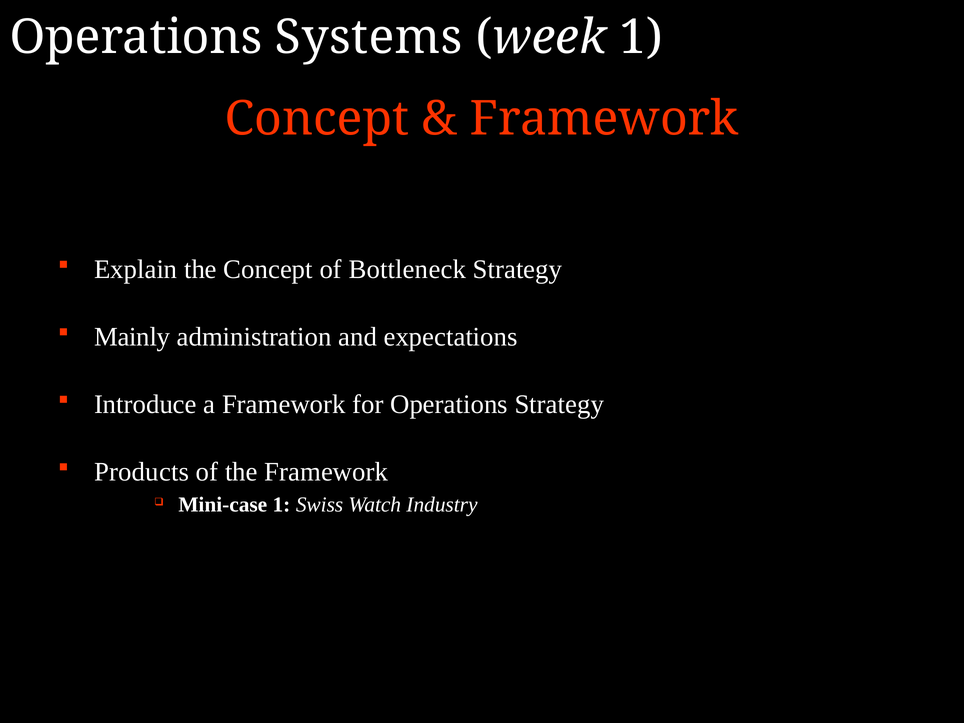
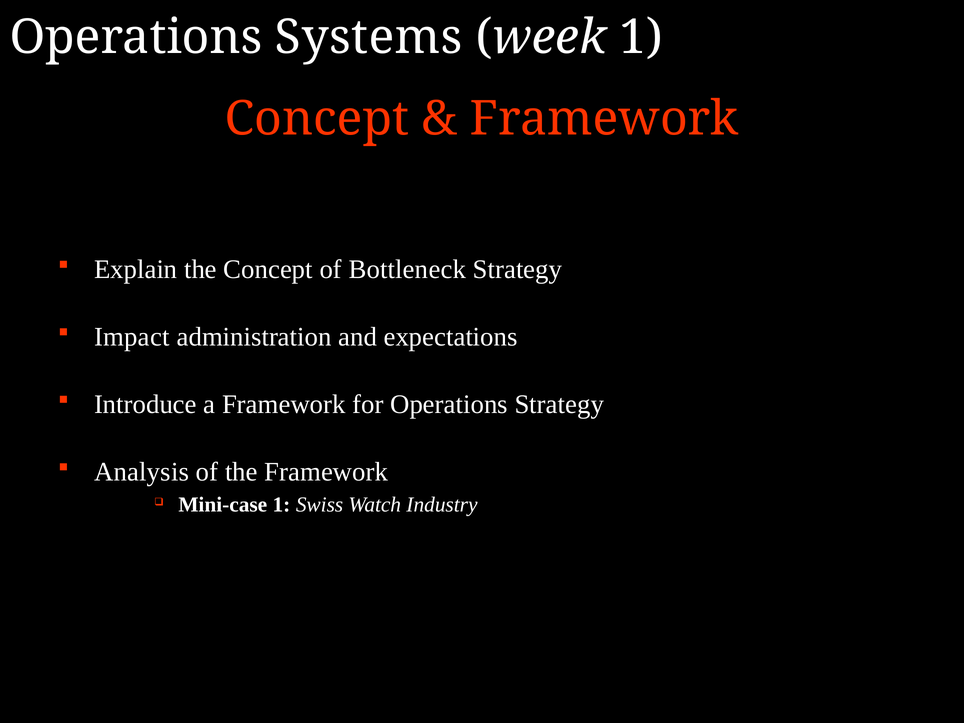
Mainly: Mainly -> Impact (132, 337)
Products: Products -> Analysis (142, 472)
